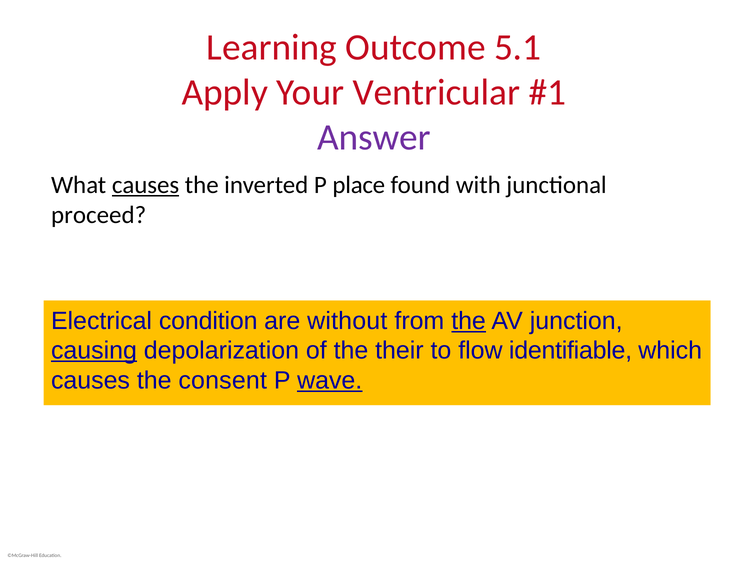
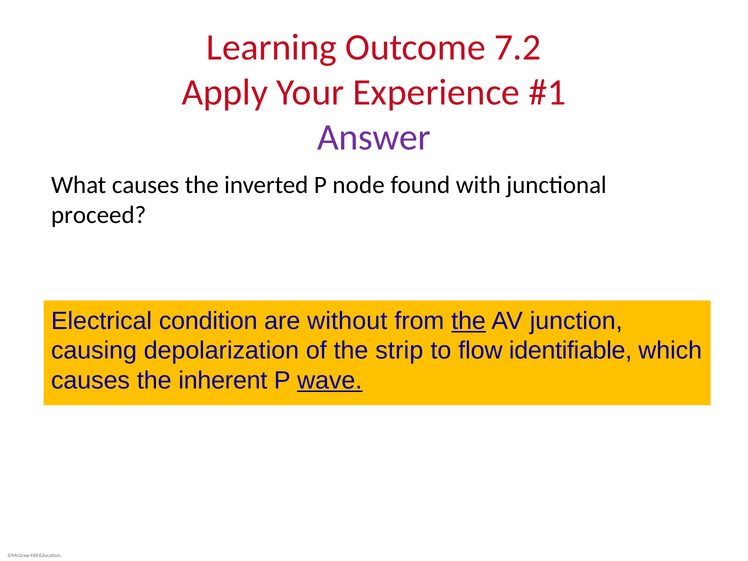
5.1: 5.1 -> 7.2 (518, 47)
Ventricular: Ventricular -> Experience (436, 92)
causes underline: present -> none (146, 185)
place: place -> node (359, 185)
causing underline: present -> none (94, 351)
their: their -> strip (399, 351)
consent: consent -> inherent (223, 381)
